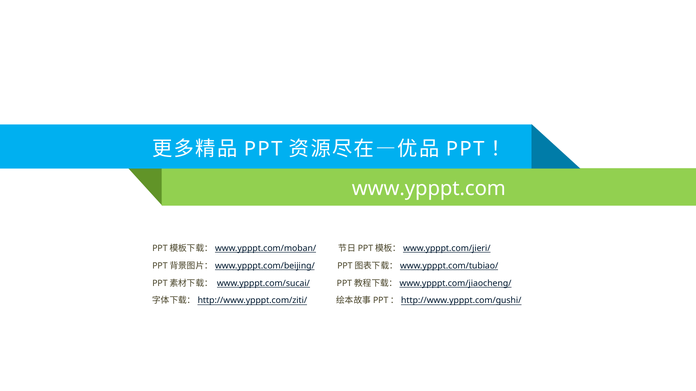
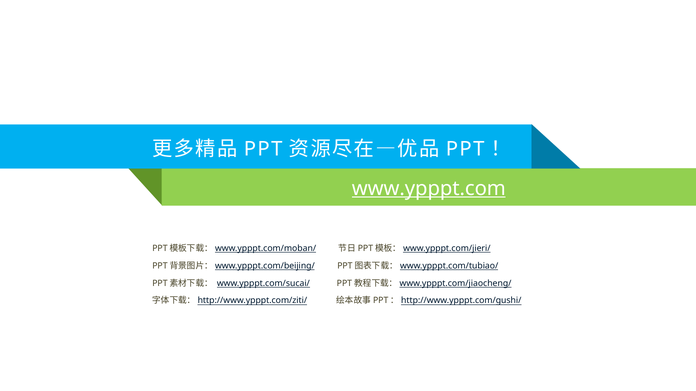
www.ypppt.com underline: none -> present (429, 189)
